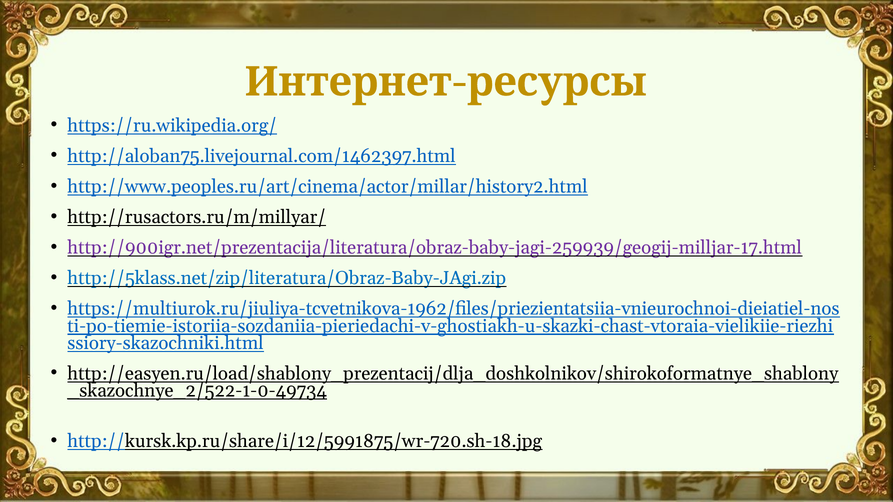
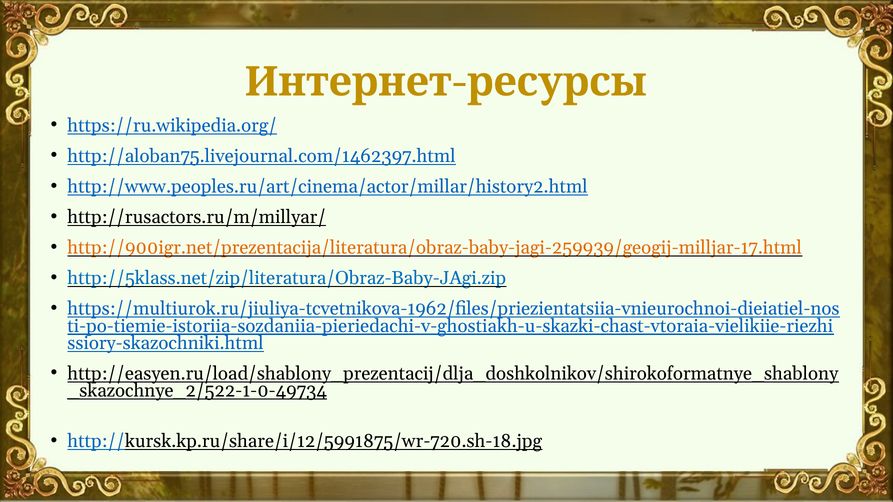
http://900igr.net/prezentacija/literatura/obraz-baby-jagi-259939/geogij-milljar-17.html colour: purple -> orange (435, 248)
